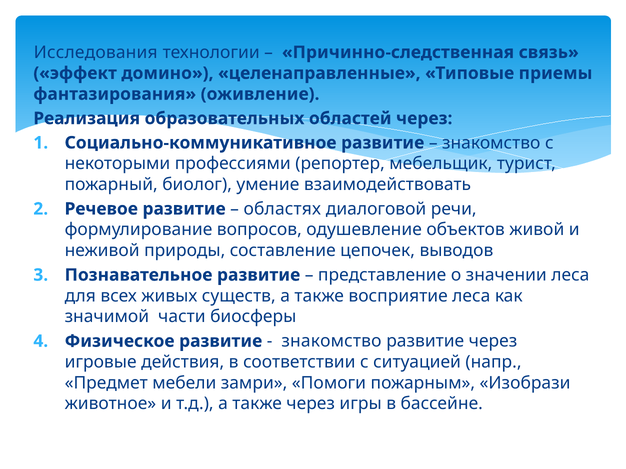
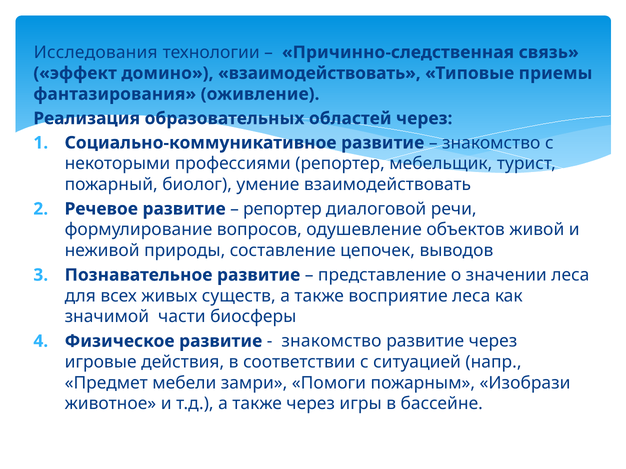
домино целенаправленные: целенаправленные -> взаимодействовать (319, 73)
областях: областях -> репортер (282, 209)
